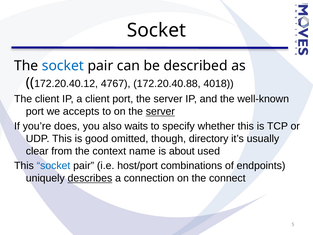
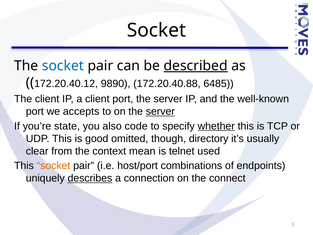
described underline: none -> present (196, 66)
4767: 4767 -> 9890 (116, 84)
4018: 4018 -> 6485 (219, 84)
does: does -> state (67, 126)
waits: waits -> code (136, 126)
whether underline: none -> present (216, 126)
name: name -> mean (142, 151)
about: about -> telnet (182, 151)
socket colour: blue -> orange (54, 166)
